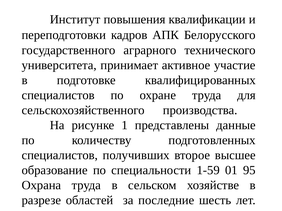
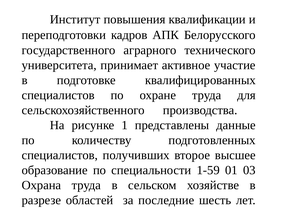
95: 95 -> 03 (249, 171)
